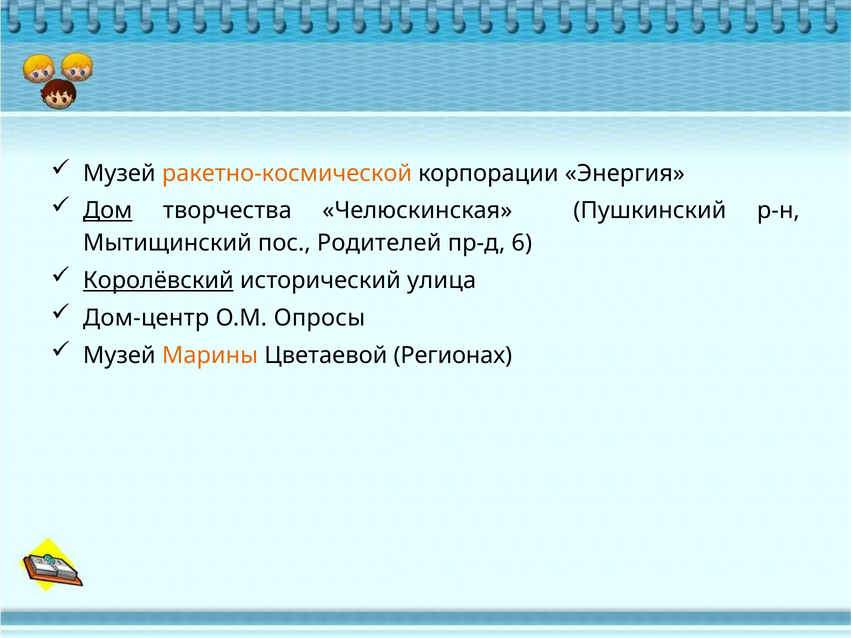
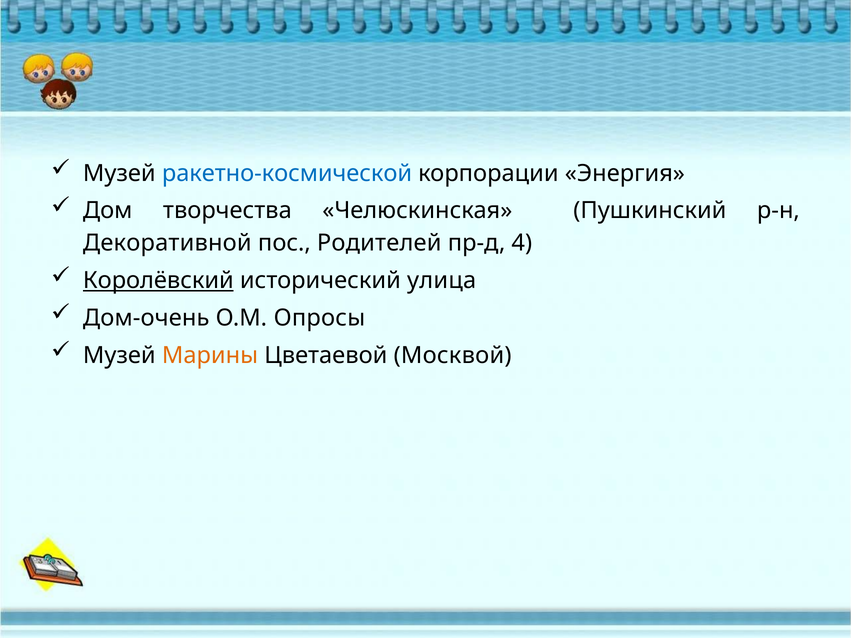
ракетно-космической colour: orange -> blue (287, 173)
Дом underline: present -> none (108, 211)
Мытищинский: Мытищинский -> Декоративной (167, 243)
6: 6 -> 4 (522, 243)
Дом-центр: Дом-центр -> Дом-очень (146, 318)
Регионах: Регионах -> Москвой (453, 355)
